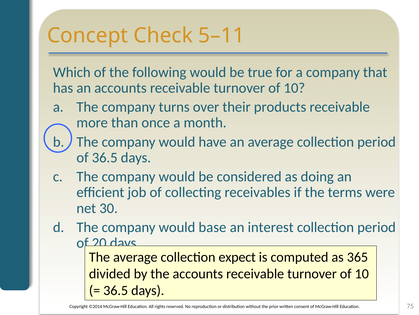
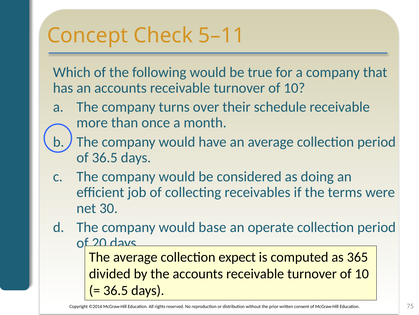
products: products -> schedule (280, 107)
interest: interest -> operate (271, 227)
